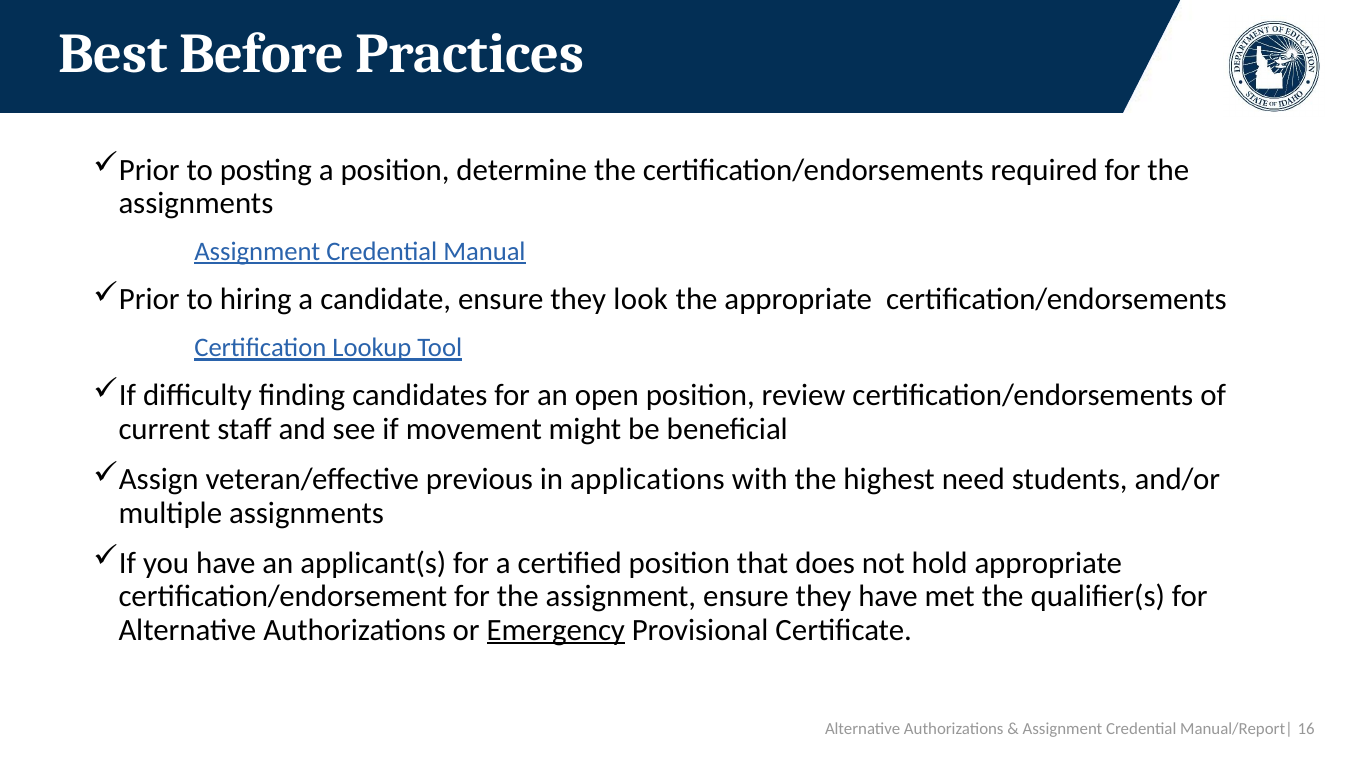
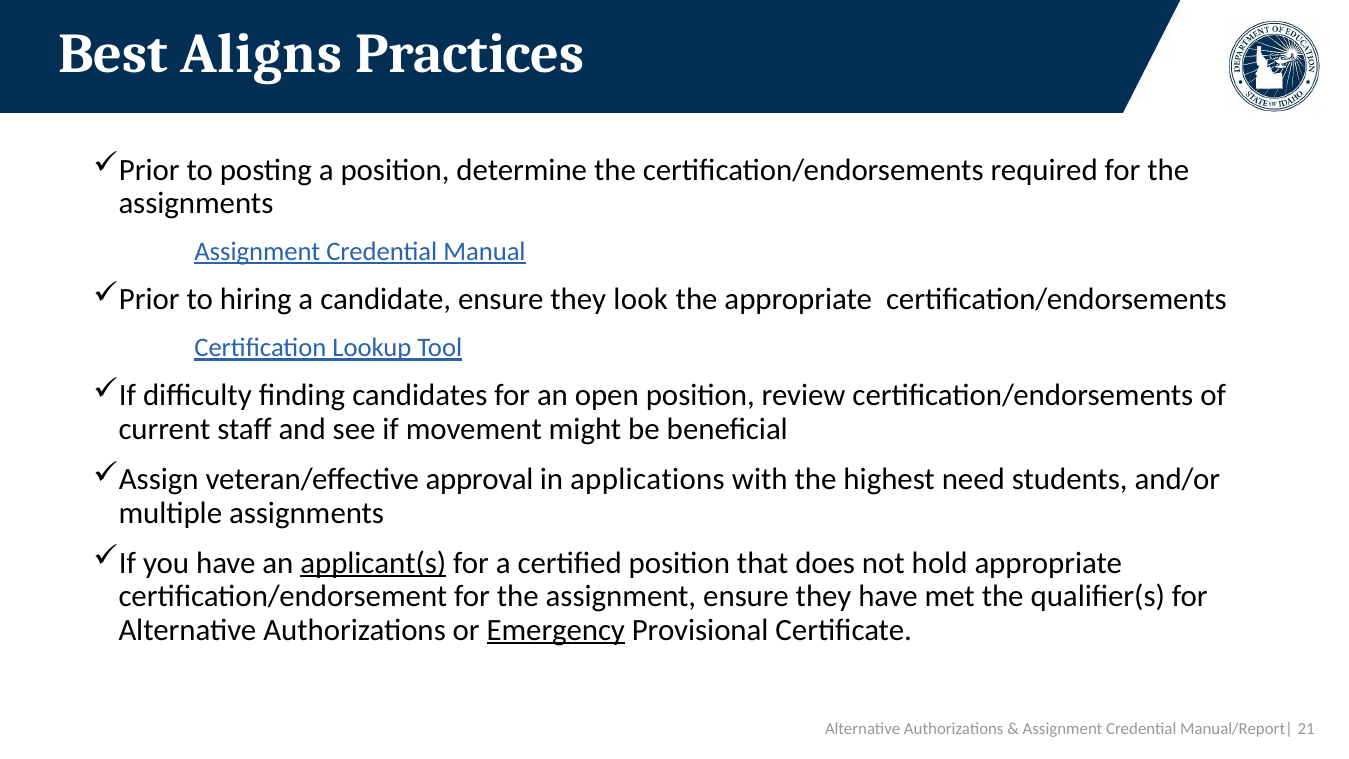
Before: Before -> Aligns (261, 54)
previous: previous -> approval (480, 479)
applicant(s underline: none -> present (373, 563)
16: 16 -> 21 (1306, 729)
